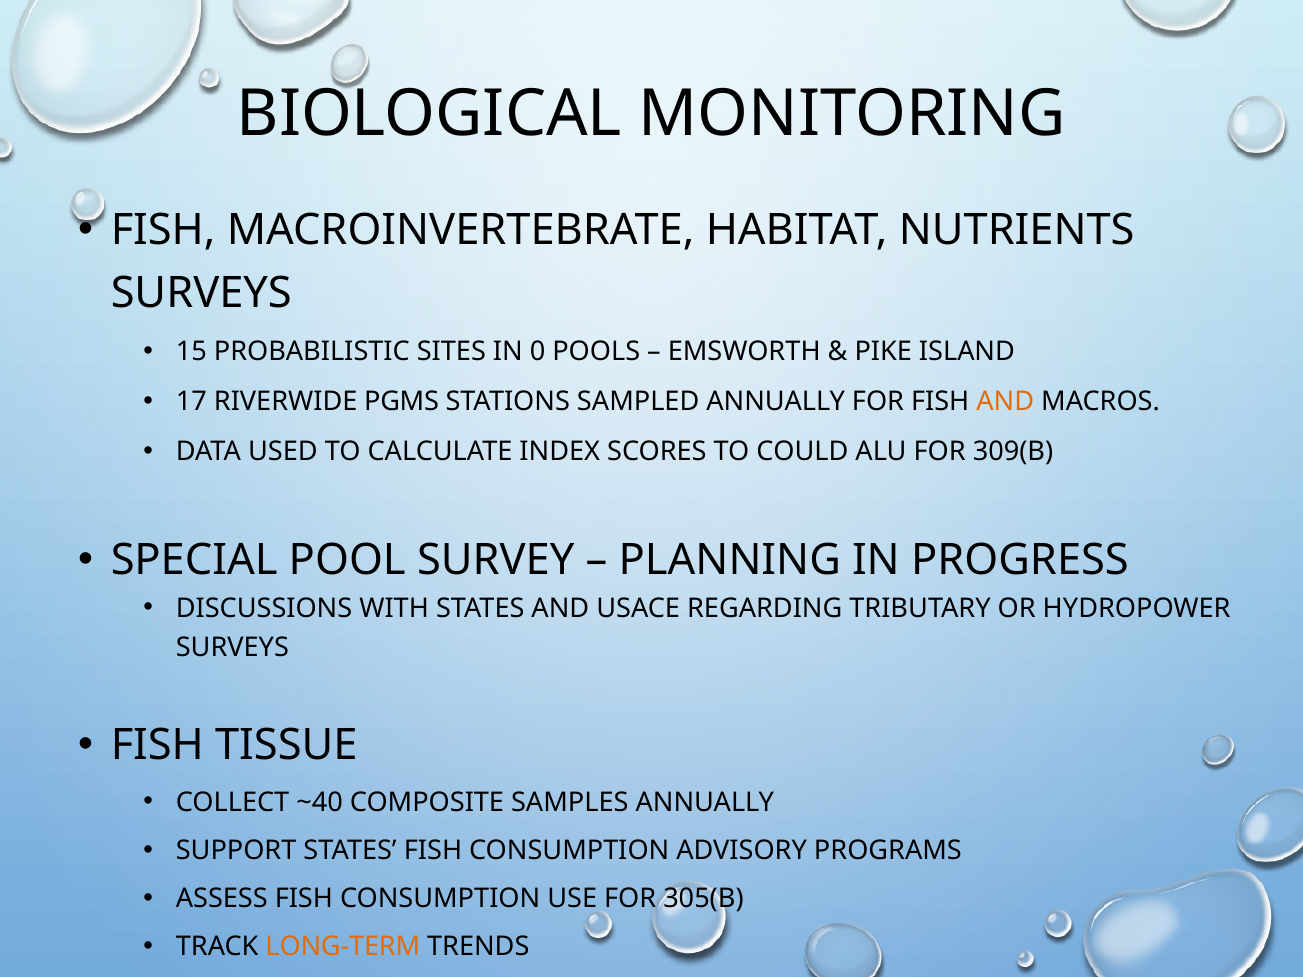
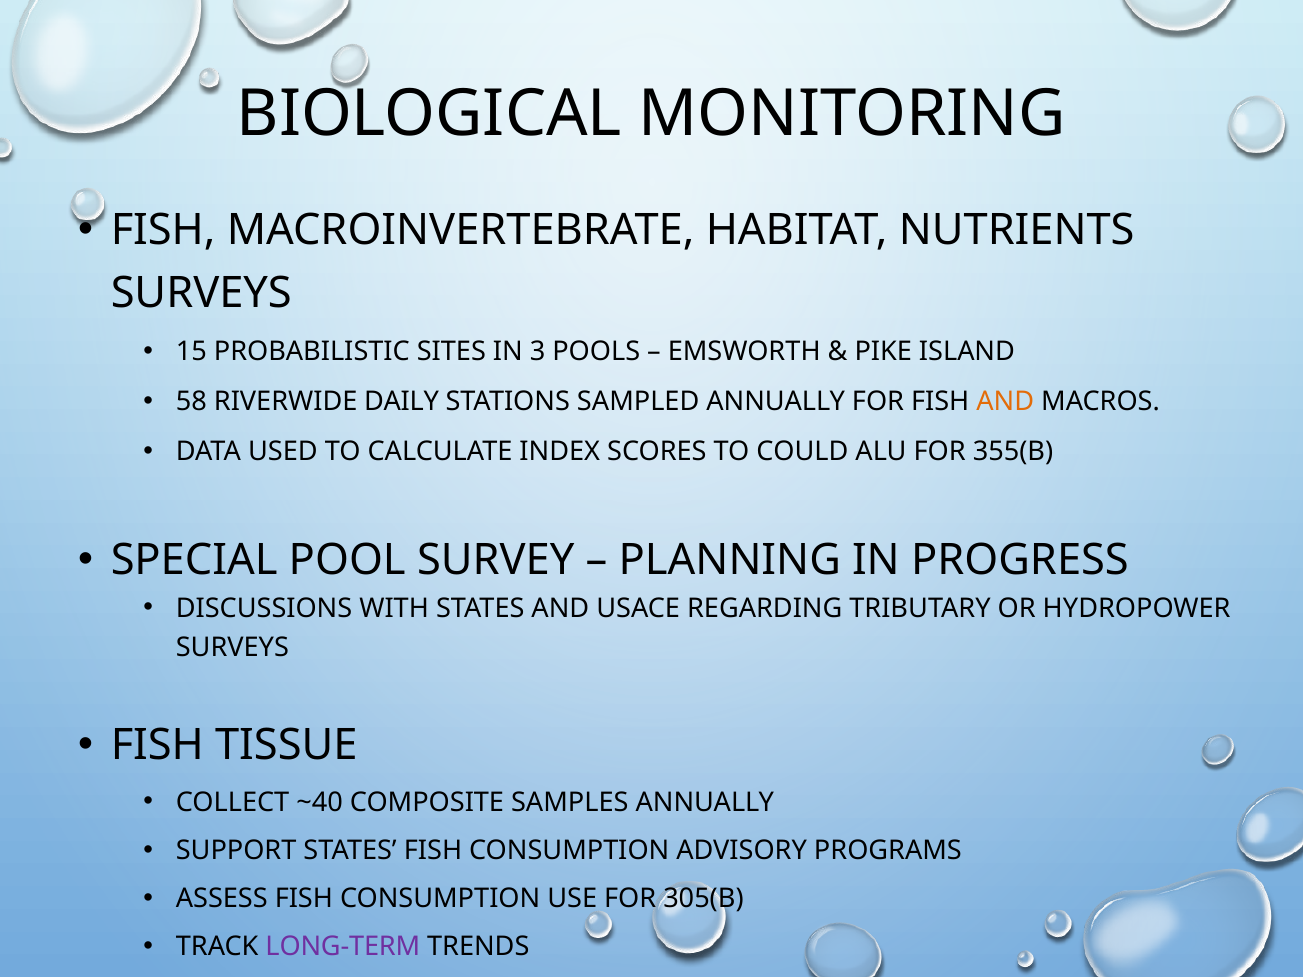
0: 0 -> 3 (538, 352)
17: 17 -> 58 (191, 402)
PGMS: PGMS -> DAILY (402, 402)
309(B: 309(B -> 355(B (1013, 452)
LONG-TERM colour: orange -> purple (343, 947)
